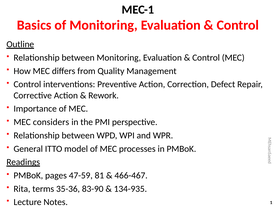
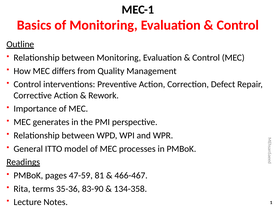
considers: considers -> generates (51, 122)
134-935: 134-935 -> 134-358 (130, 189)
